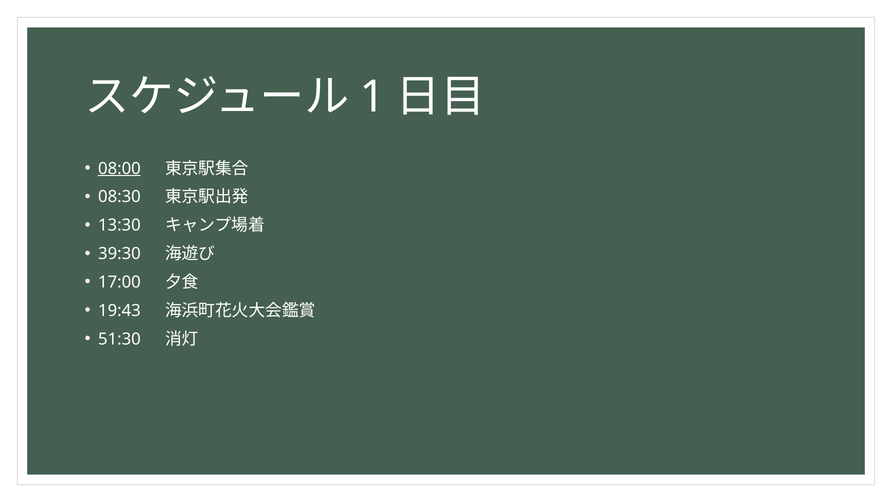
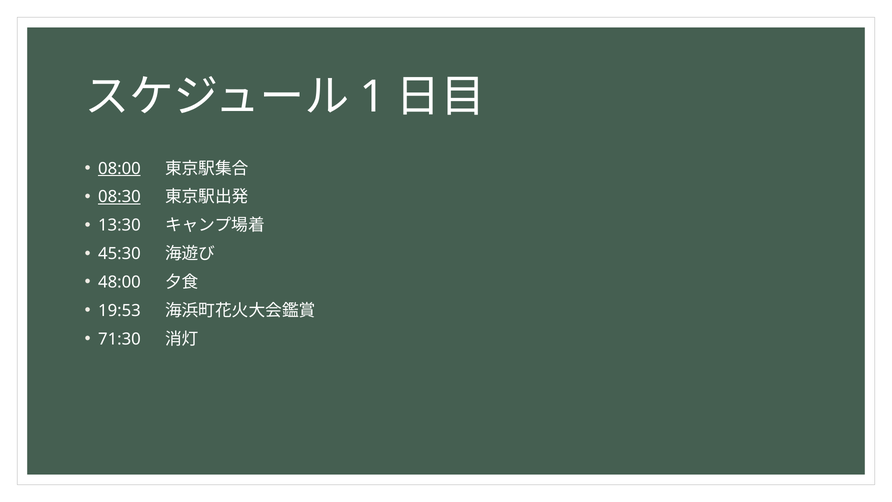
08:30 underline: none -> present (119, 197)
39:30: 39:30 -> 45:30 (119, 254)
17:00: 17:00 -> 48:00 (119, 282)
19:43: 19:43 -> 19:53 (119, 311)
51:30: 51:30 -> 71:30 (119, 339)
